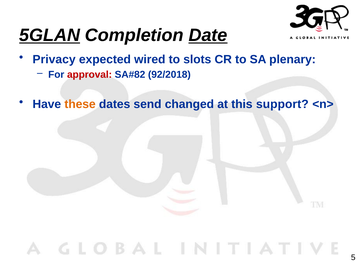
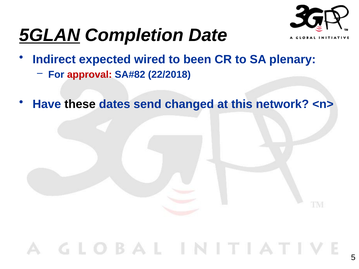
Date underline: present -> none (208, 35)
Privacy: Privacy -> Indirect (54, 60)
slots: slots -> been (197, 60)
92/2018: 92/2018 -> 22/2018 (169, 75)
these colour: orange -> black (80, 104)
support: support -> network (282, 104)
